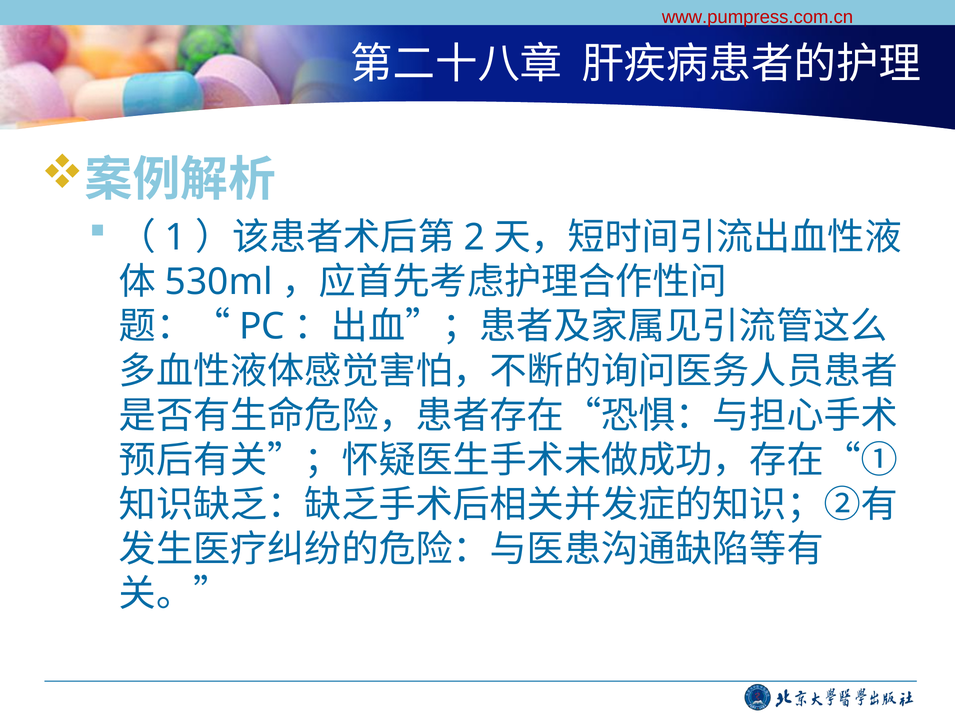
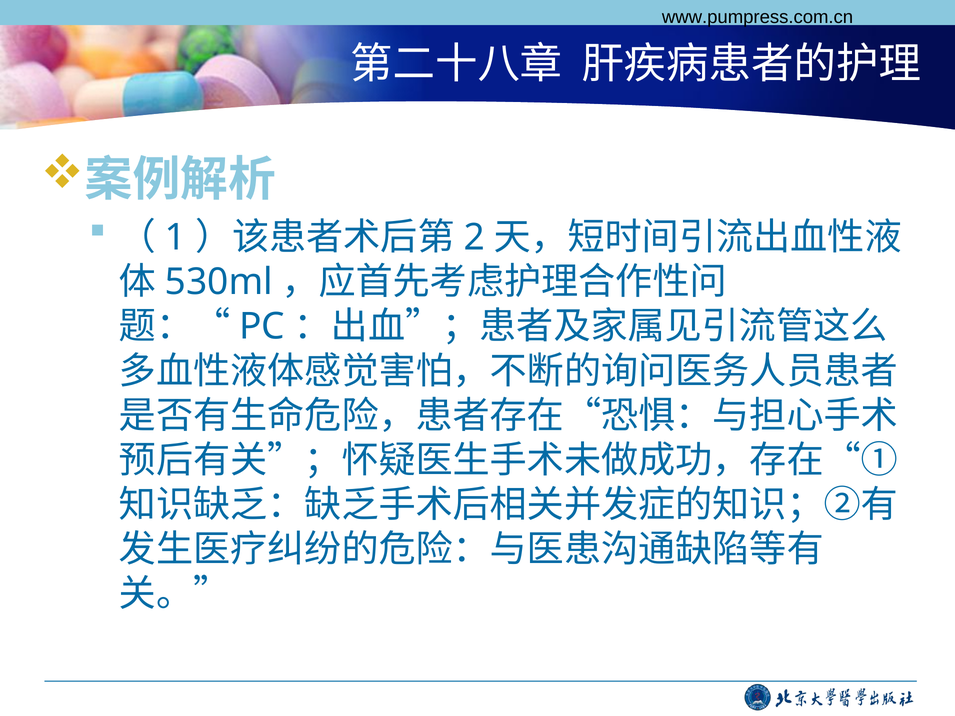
www.pumpress.com.cn colour: red -> black (758, 17)
